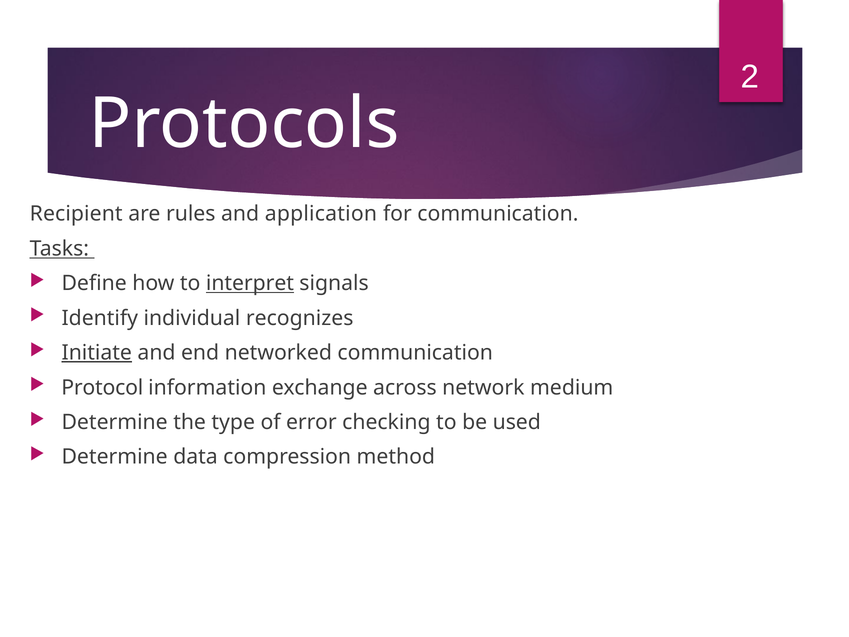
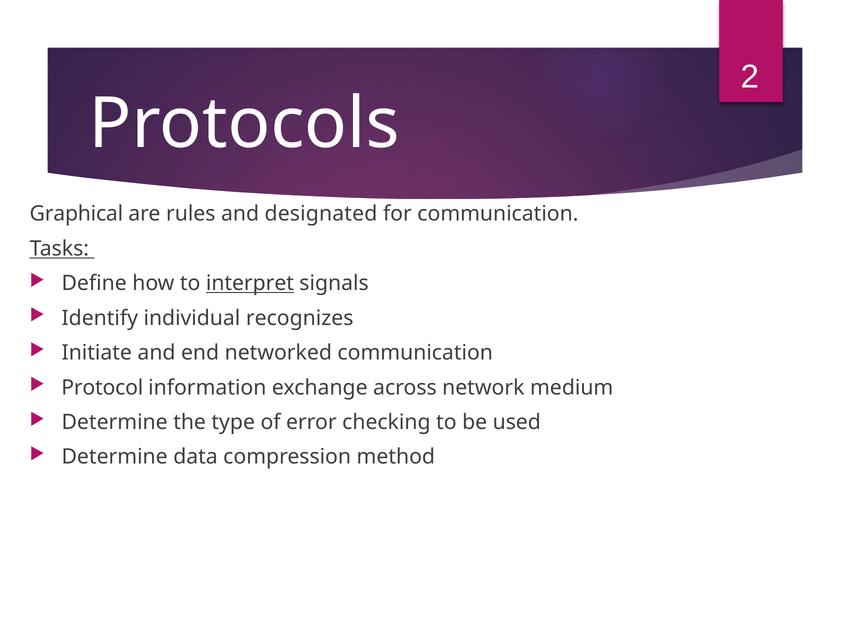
Recipient: Recipient -> Graphical (76, 214)
application: application -> designated (321, 214)
Initiate underline: present -> none (97, 353)
